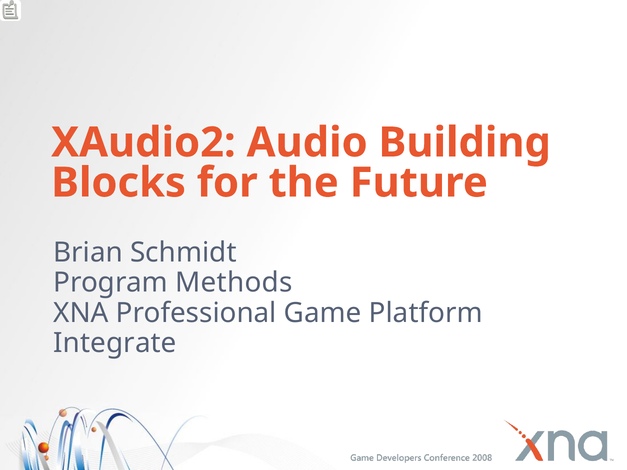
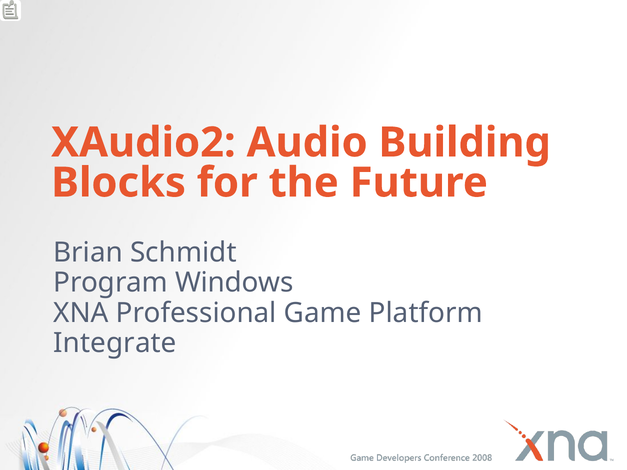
Methods: Methods -> Windows (234, 283)
